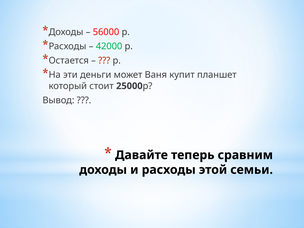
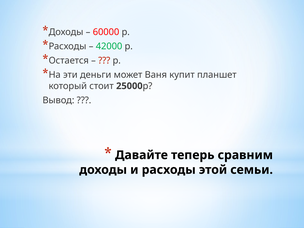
56000: 56000 -> 60000 (106, 32)
